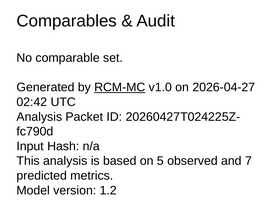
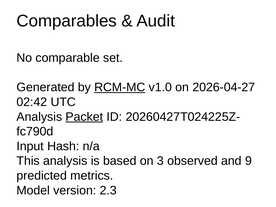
Packet underline: none -> present (84, 117)
5: 5 -> 3 (160, 161)
7: 7 -> 9 (248, 161)
1.2: 1.2 -> 2.3 (108, 190)
